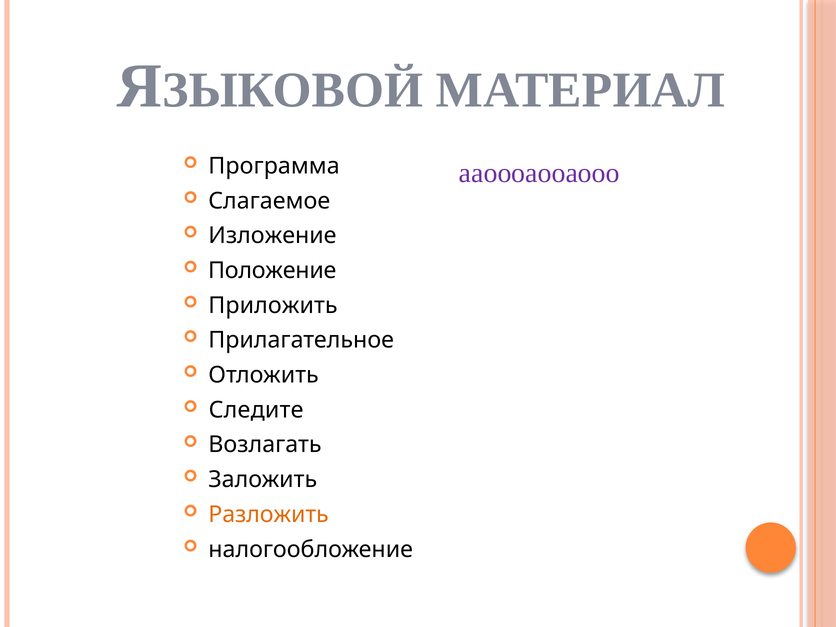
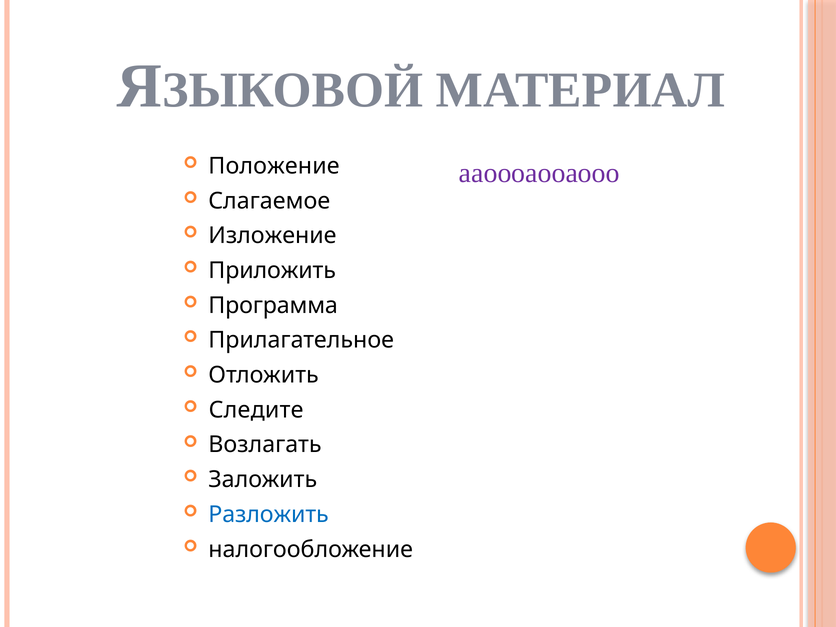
Программа: Программа -> Положение (274, 166)
Положение: Положение -> Приложить (272, 271)
Приложить: Приложить -> Программа (273, 305)
Разложить colour: orange -> blue (269, 515)
